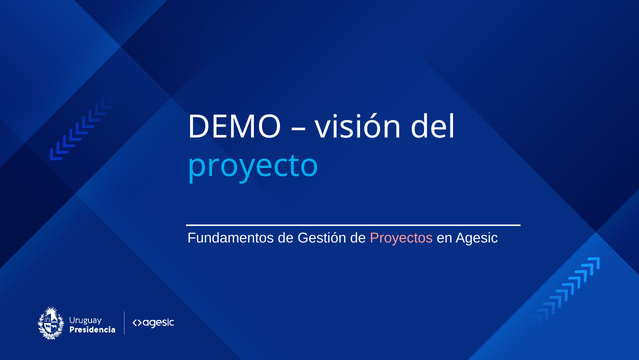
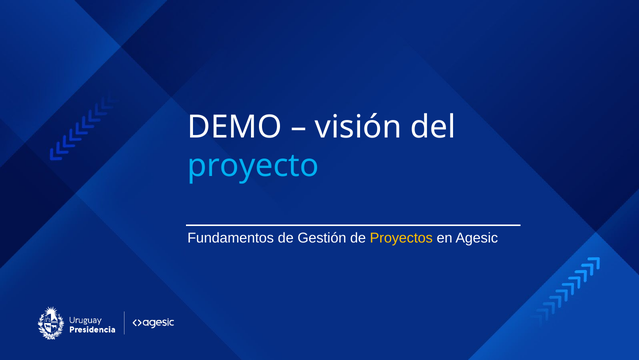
Proyectos colour: pink -> yellow (401, 238)
